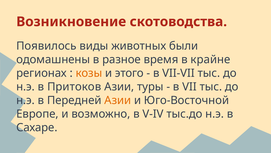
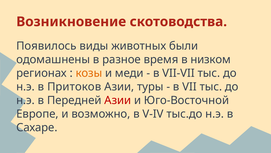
крайне: крайне -> низком (211, 59)
этого: этого -> меди (129, 73)
Азии colour: orange -> red (118, 100)
